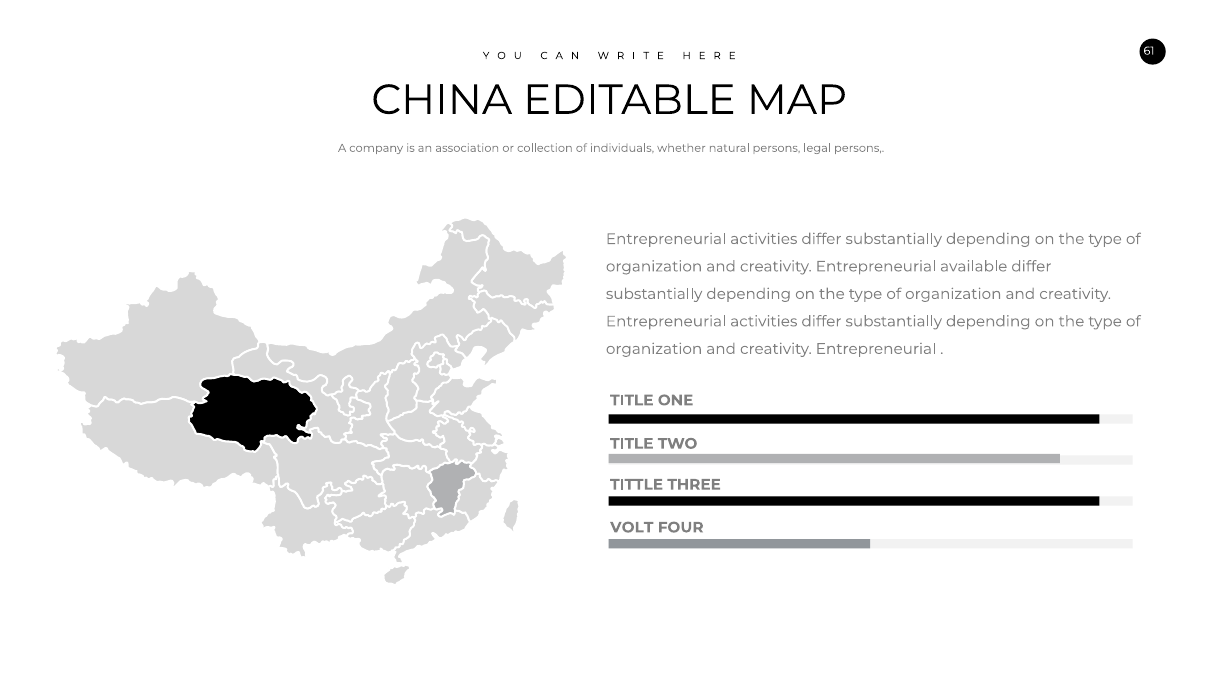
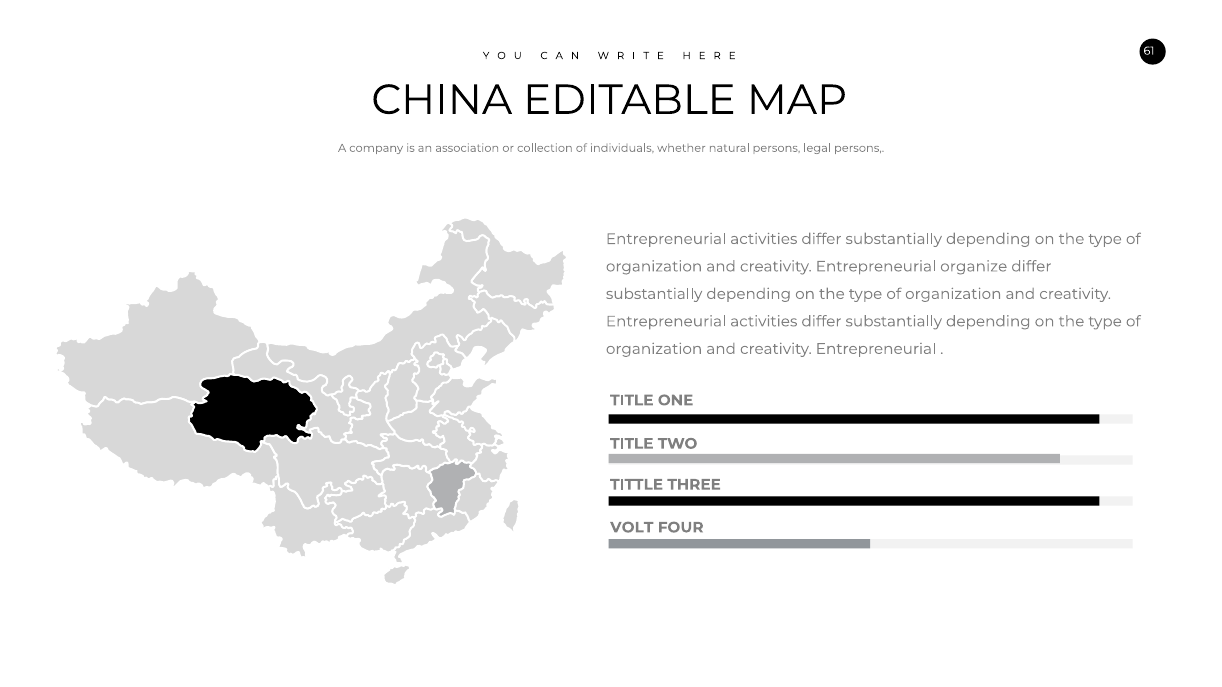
available: available -> organize (974, 267)
